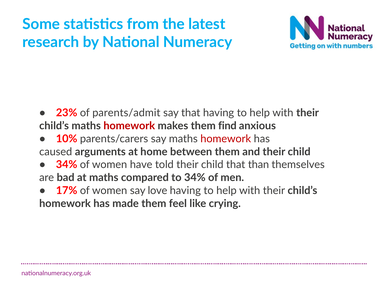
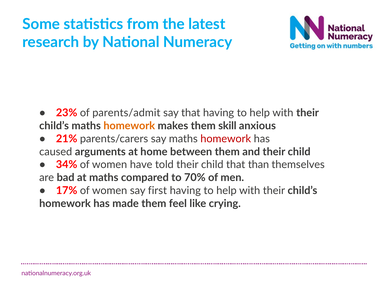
homework colour: red -> orange (129, 126)
find: find -> skill (227, 126)
10%: 10% -> 21% (67, 139)
to 34%: 34% -> 70% (195, 178)
love: love -> first (157, 191)
